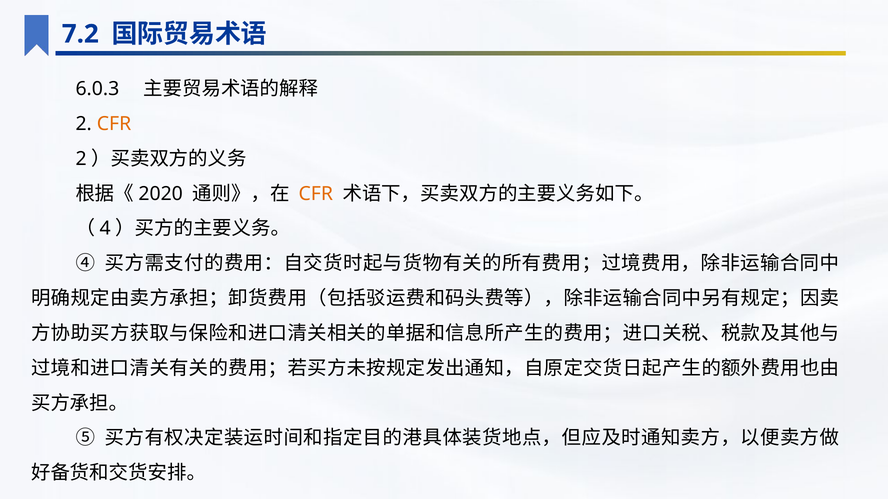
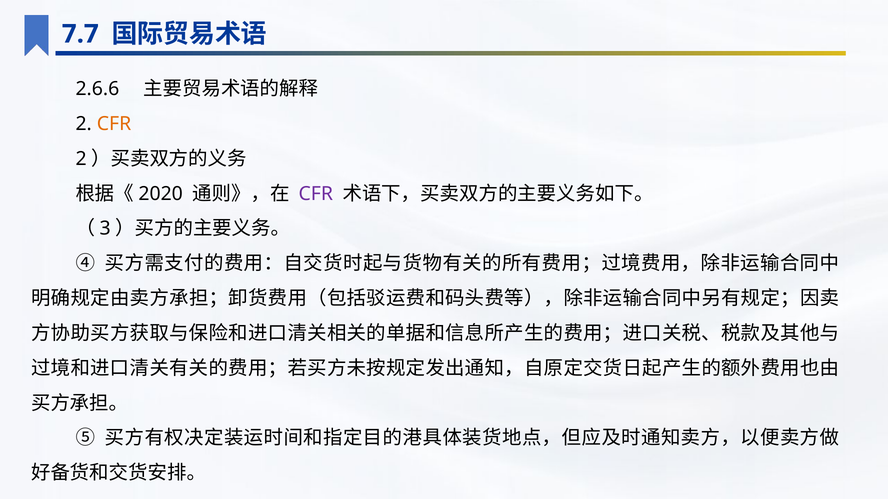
7.2: 7.2 -> 7.7 (80, 34)
6.0.3: 6.0.3 -> 2.6.6 (97, 89)
CFR colour: orange -> purple (316, 194)
4: 4 -> 3 (105, 229)
